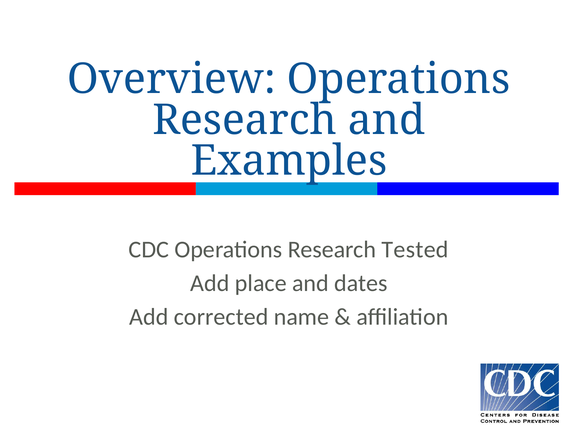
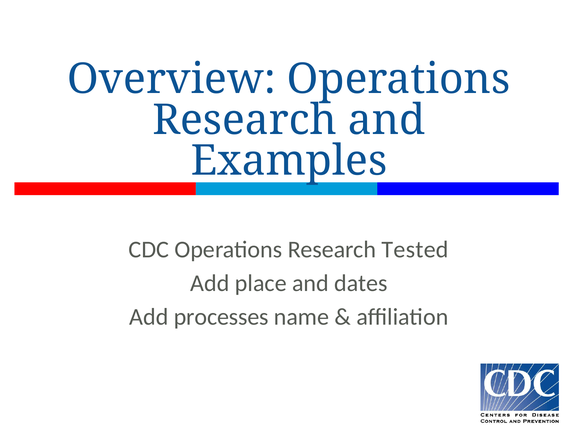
corrected: corrected -> processes (221, 317)
